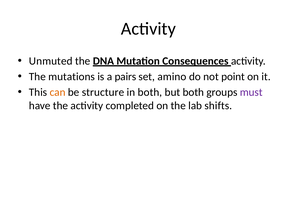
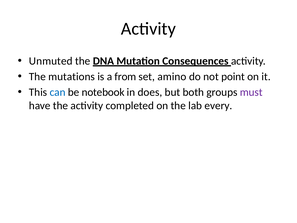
pairs: pairs -> from (125, 77)
can colour: orange -> blue (58, 92)
structure: structure -> notebook (103, 92)
in both: both -> does (150, 92)
shifts: shifts -> every (218, 106)
